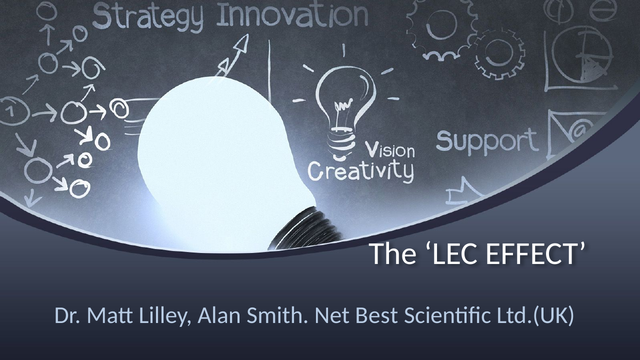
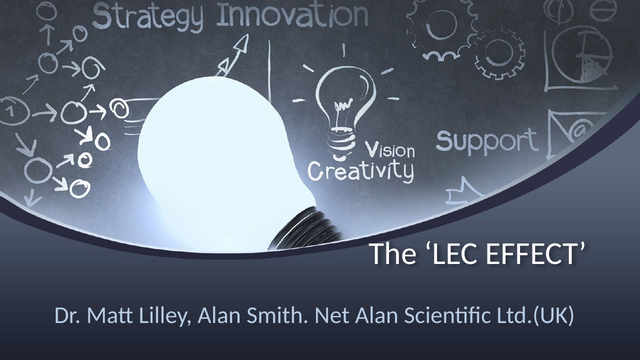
Net Best: Best -> Alan (377, 316)
